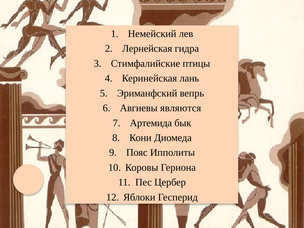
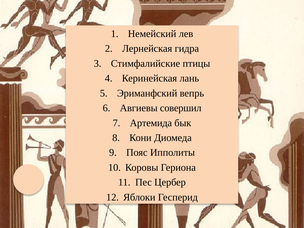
являются: являются -> совершил (181, 108)
